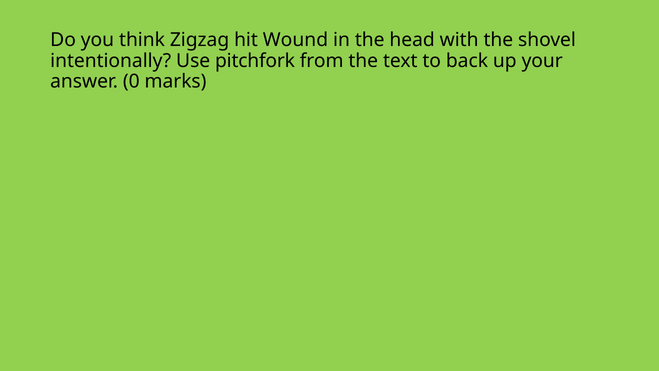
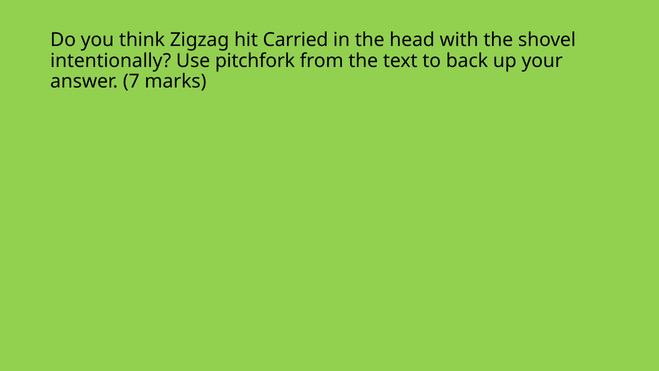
Wound: Wound -> Carried (296, 40)
0: 0 -> 7 (131, 82)
